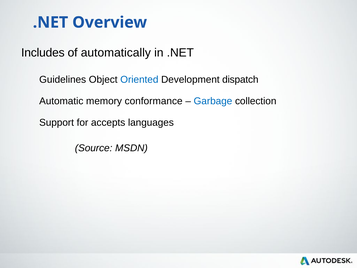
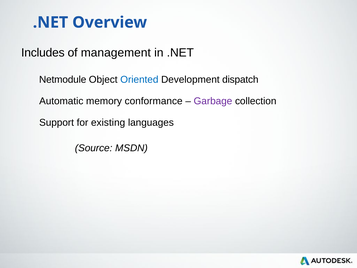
automatically: automatically -> management (116, 53)
Guidelines: Guidelines -> Netmodule (63, 80)
Garbage colour: blue -> purple (213, 101)
accepts: accepts -> existing (108, 122)
